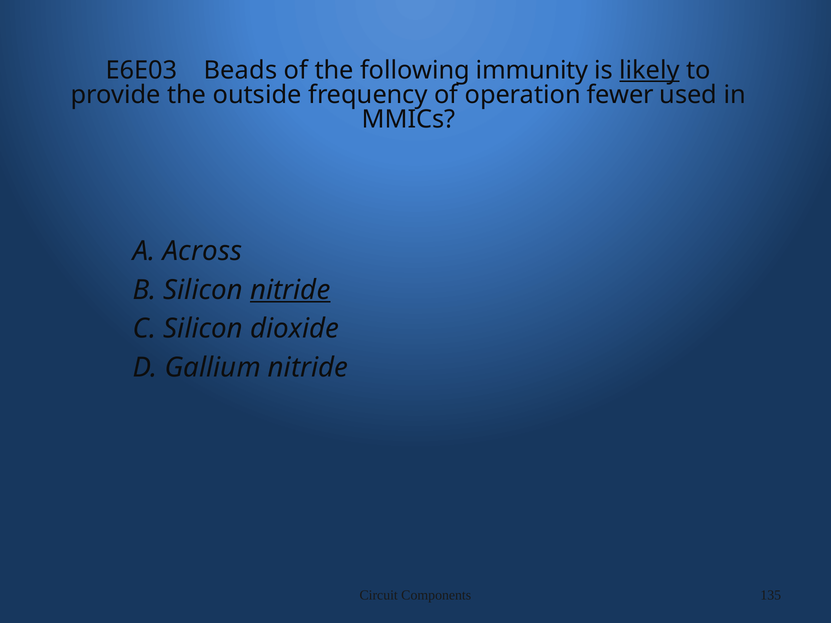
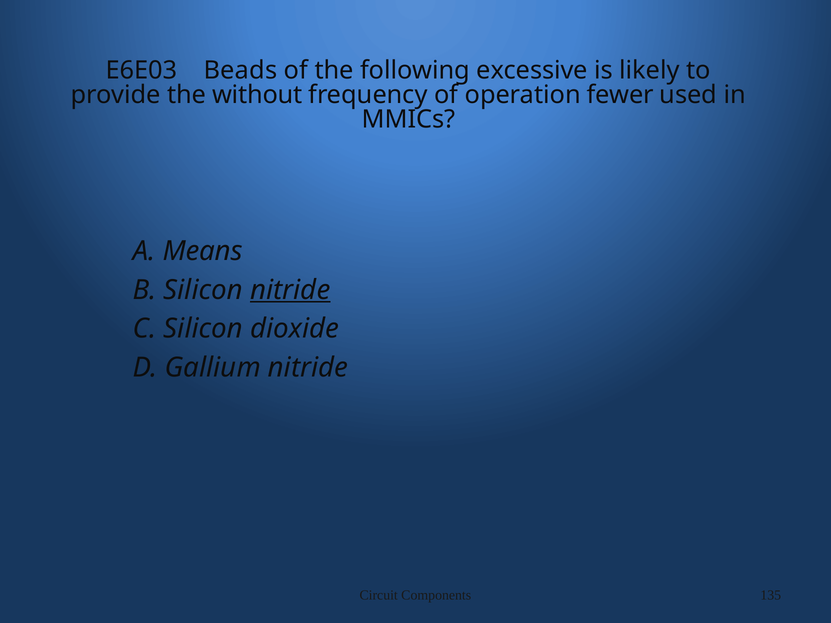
immunity: immunity -> excessive (532, 71)
likely underline: present -> none (649, 71)
outside: outside -> without (257, 95)
Across: Across -> Means (203, 251)
